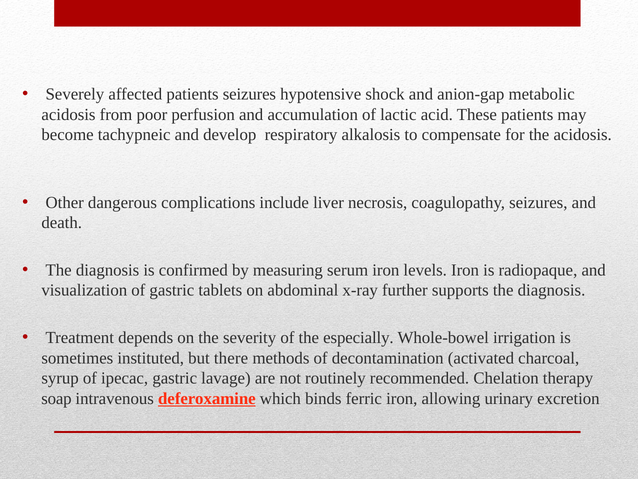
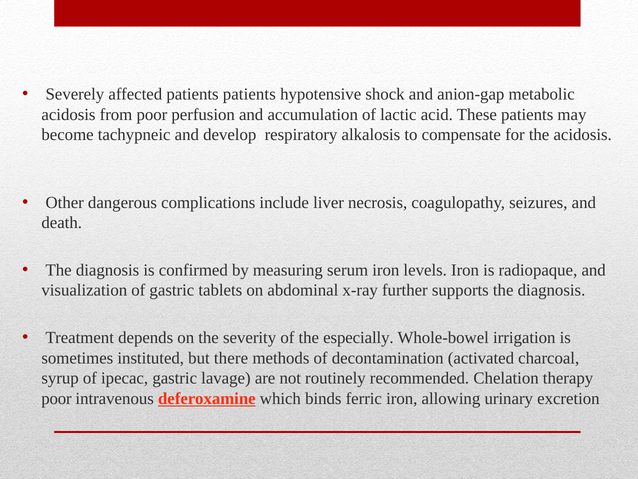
patients seizures: seizures -> patients (249, 94)
soap: soap -> poor (56, 398)
